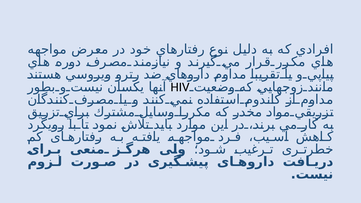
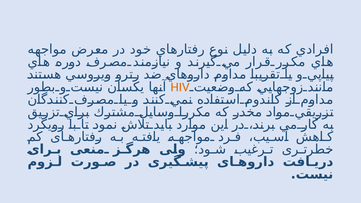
HIV colour: black -> orange (180, 87)
